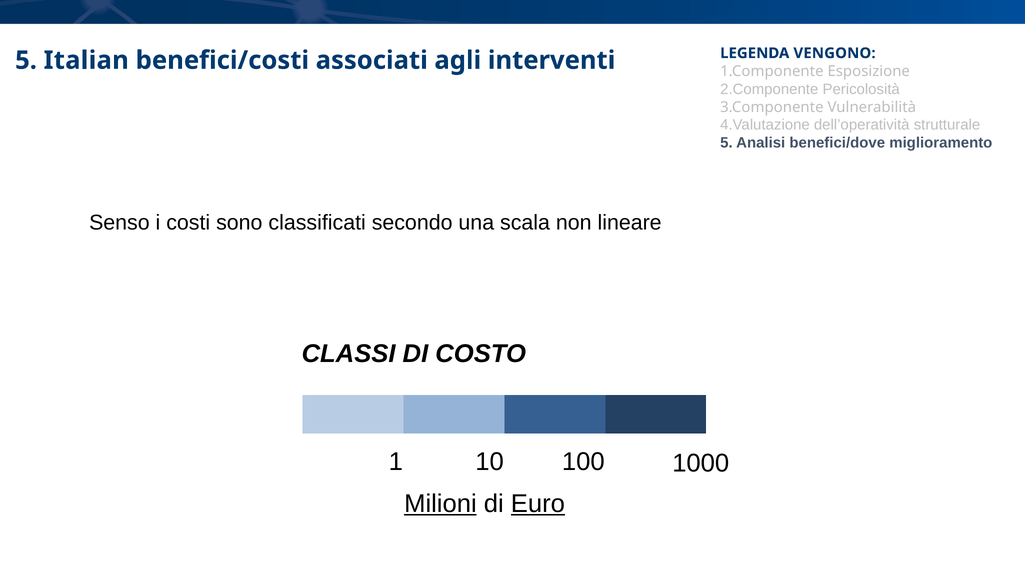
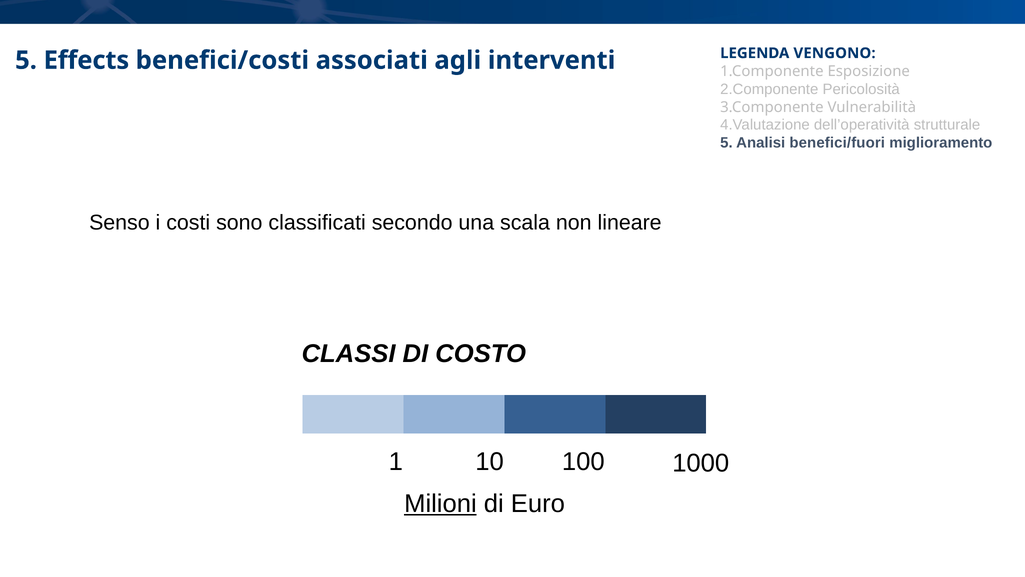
Italian: Italian -> Effects (86, 60)
benefici/dove: benefici/dove -> benefici/fuori (837, 143)
Euro underline: present -> none (538, 503)
